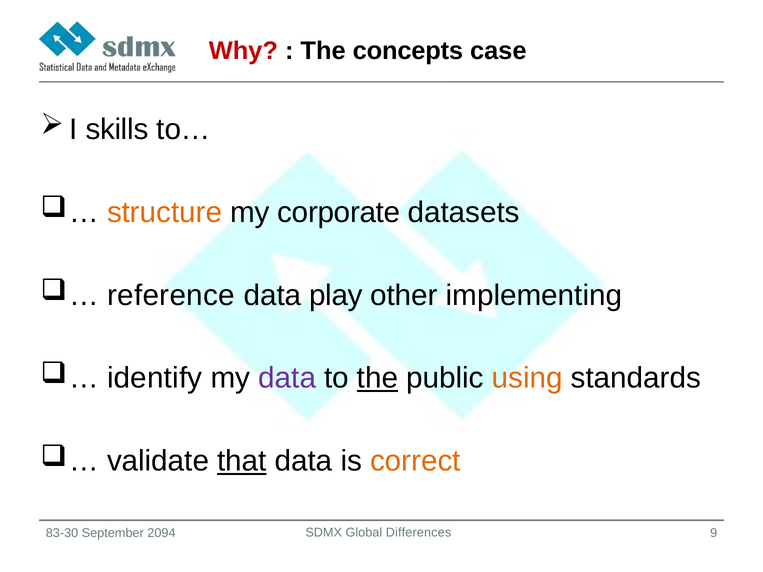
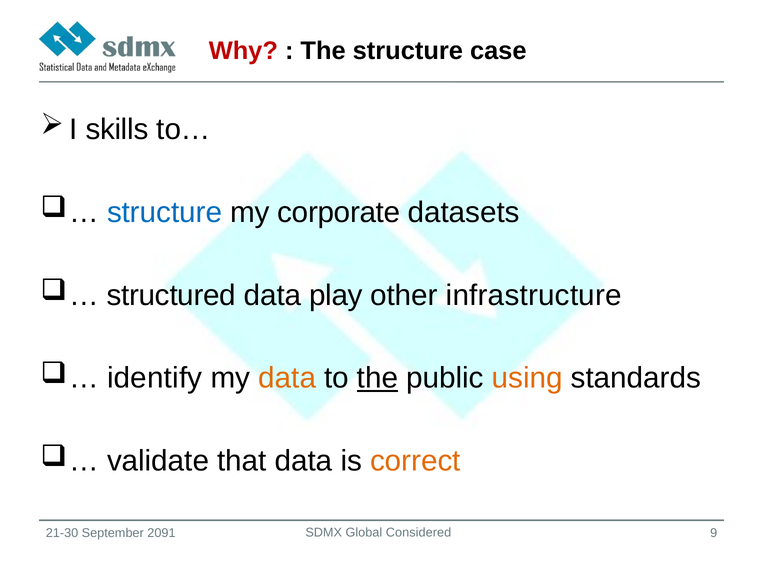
The concepts: concepts -> structure (408, 51)
structure colour: orange -> blue (165, 212)
reference: reference -> structured (171, 295)
implementing: implementing -> infrastructure (534, 295)
data colour: purple -> orange (287, 378)
that underline: present -> none (242, 461)
83-30: 83-30 -> 21-30 (62, 533)
2094: 2094 -> 2091 (161, 533)
Differences: Differences -> Considered (419, 533)
